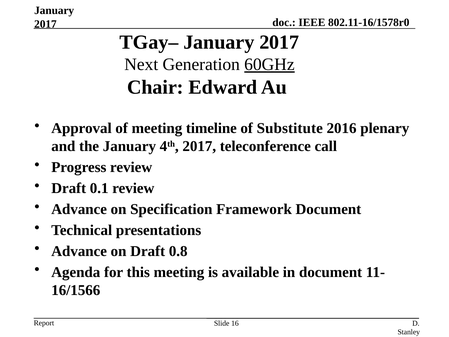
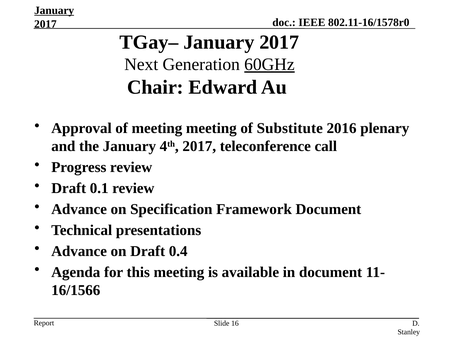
January underline: none -> present (54, 11)
meeting timeline: timeline -> meeting (211, 128)
0.8: 0.8 -> 0.4 (178, 251)
